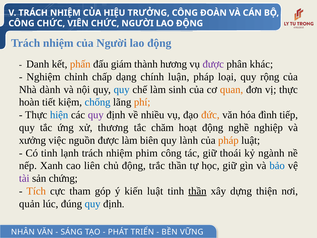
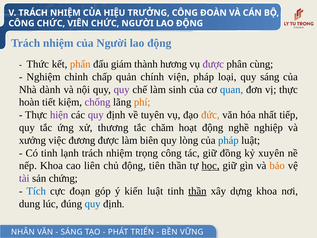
Danh: Danh -> Thức (38, 64)
khác: khác -> cùng (261, 64)
dạng: dạng -> quản (126, 77)
luận: luận -> viện (179, 77)
quy rộng: rộng -> sáng (270, 77)
quy colour: blue -> purple (122, 89)
quan colour: orange -> blue (232, 89)
chống colour: blue -> purple (98, 102)
hiện colour: blue -> purple (59, 115)
nhiều: nhiều -> tuyên (153, 115)
đình: đình -> nhất (268, 115)
nguồn: nguồn -> đương (82, 140)
lành: lành -> lòng (189, 140)
pháp colour: orange -> blue (228, 140)
phim: phim -> trọng (147, 153)
thoái: thoái -> đồng (230, 153)
ngành: ngành -> xuyên (271, 153)
nếp Xanh: Xanh -> Khoa (51, 166)
trắc: trắc -> tiên (157, 166)
học underline: none -> present (211, 166)
bảo colour: blue -> orange (277, 166)
Tích colour: orange -> blue (36, 191)
tham: tham -> đoạn (80, 191)
dựng thiện: thiện -> khoa (267, 191)
quản: quản -> dung (30, 204)
